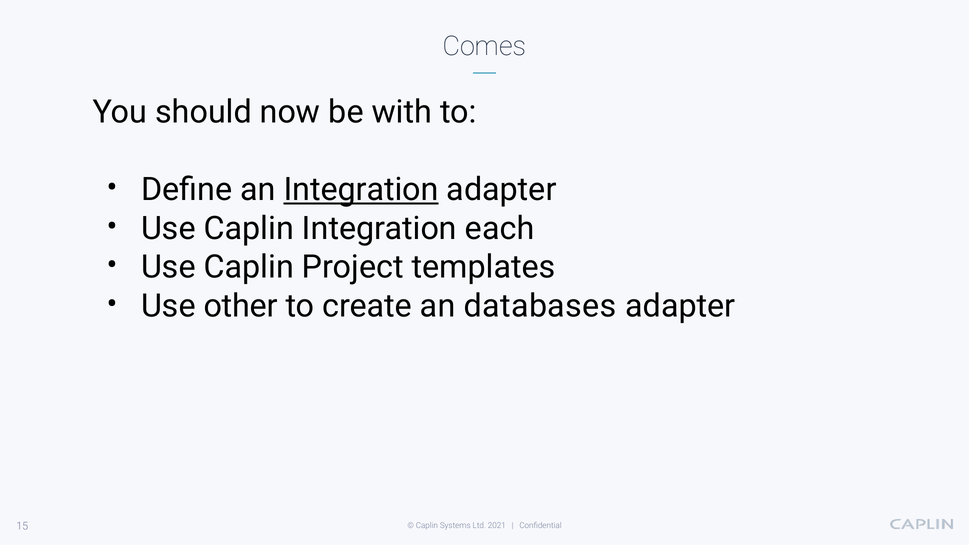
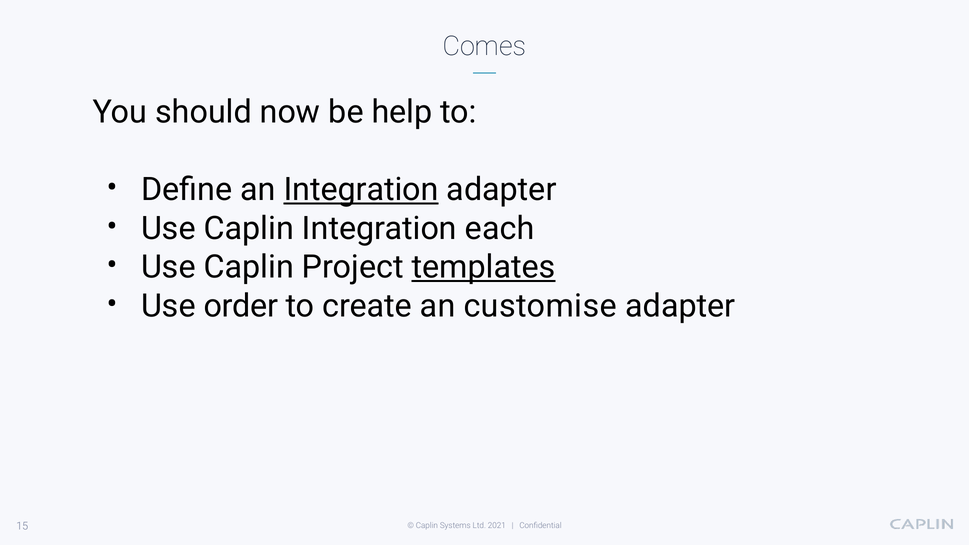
with: with -> help (402, 112)
templates underline: none -> present (484, 267)
other: other -> order (241, 306)
databases: databases -> customise (540, 306)
